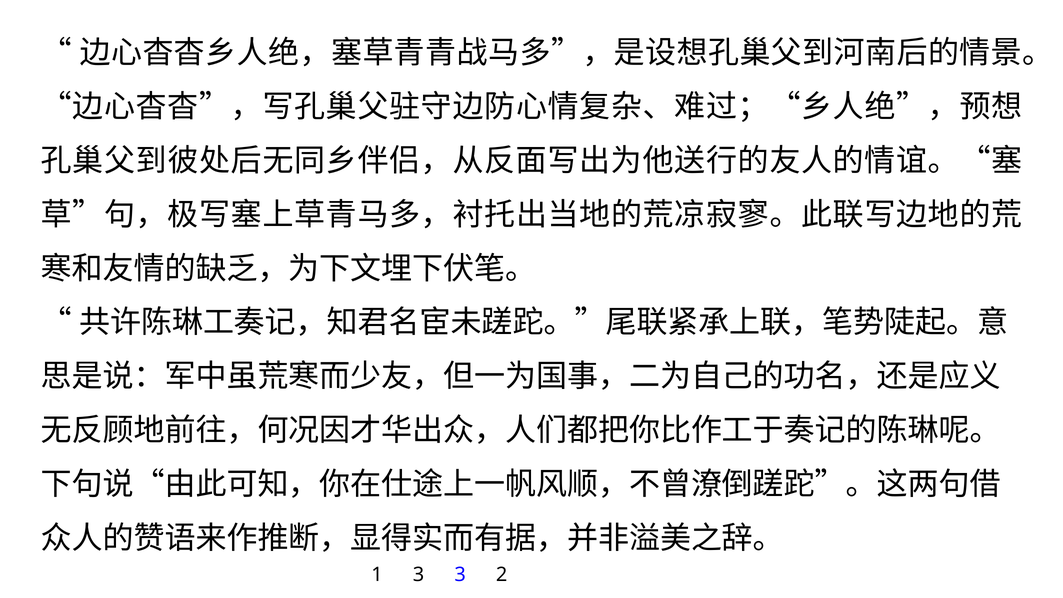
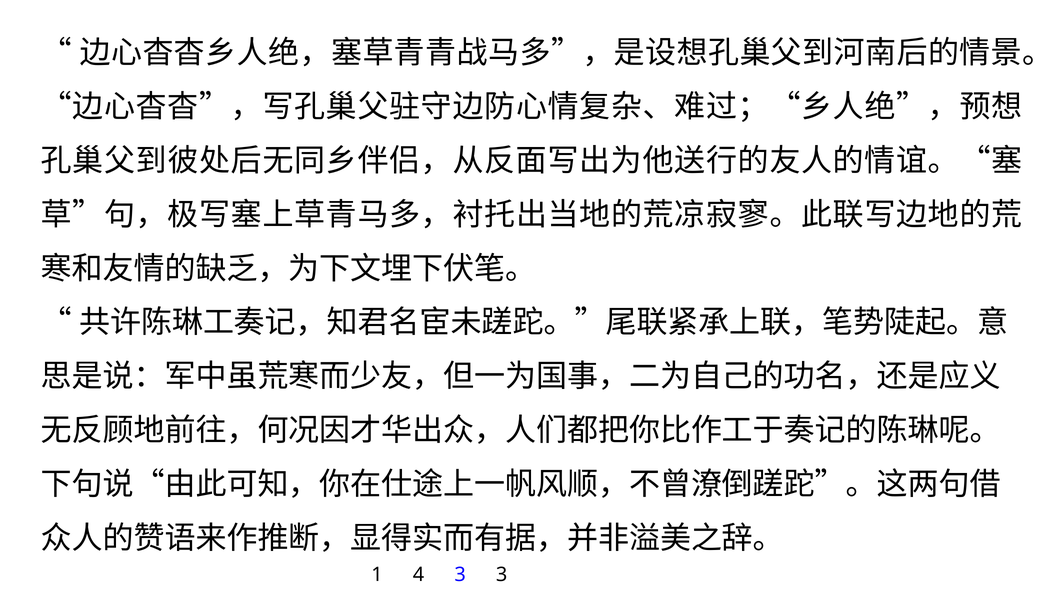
1 3: 3 -> 4 (419, 575)
3 2: 2 -> 3 (502, 575)
